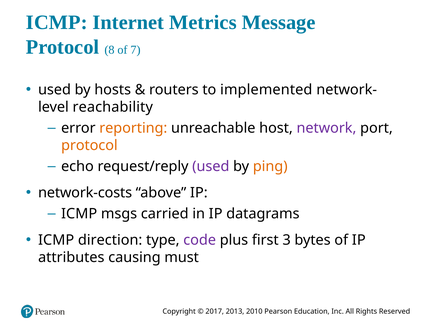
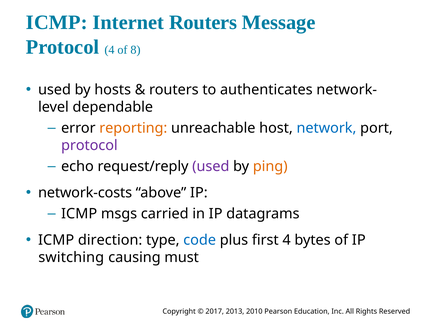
Internet Metrics: Metrics -> Routers (203, 22)
Protocol 8: 8 -> 4 (109, 50)
7: 7 -> 8 (135, 50)
implemented: implemented -> authenticates (266, 90)
reachability: reachability -> dependable (113, 107)
network colour: purple -> blue (326, 128)
protocol colour: orange -> purple (89, 145)
code colour: purple -> blue (200, 240)
first 3: 3 -> 4 (287, 240)
attributes: attributes -> switching (71, 257)
